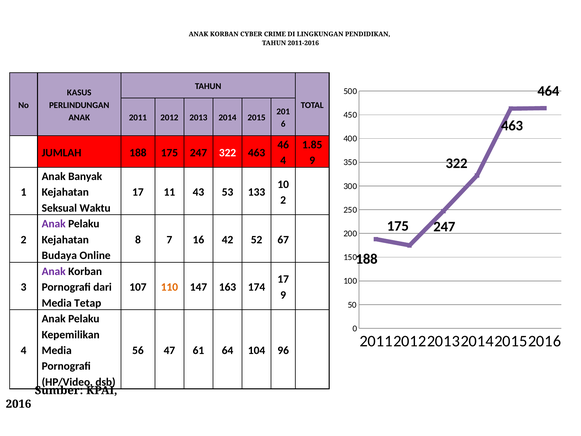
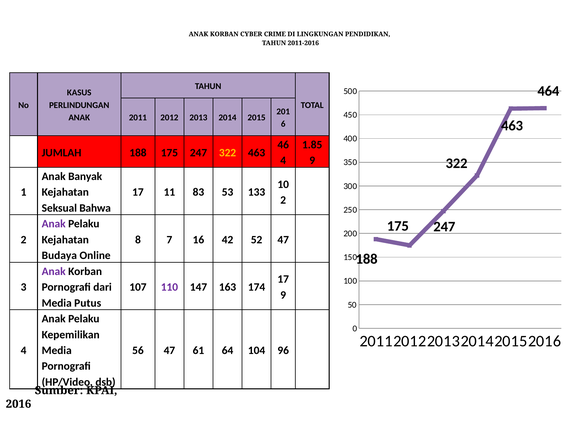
322 colour: white -> yellow (228, 153)
43: 43 -> 83 (198, 192)
Waktu: Waktu -> Bahwa (95, 208)
52 67: 67 -> 47 (283, 240)
110 colour: orange -> purple (169, 287)
Tetap: Tetap -> Putus (88, 303)
